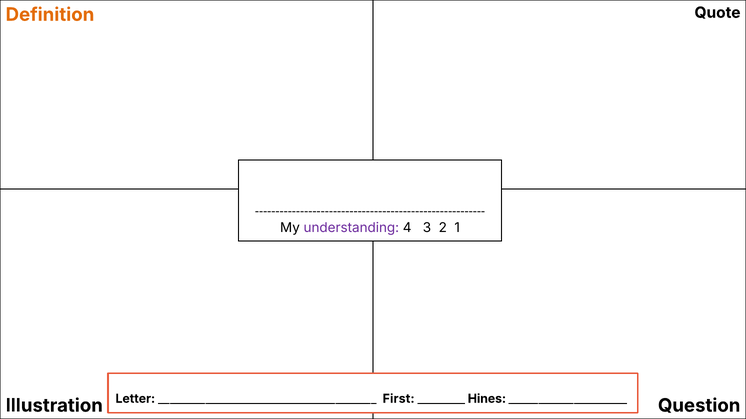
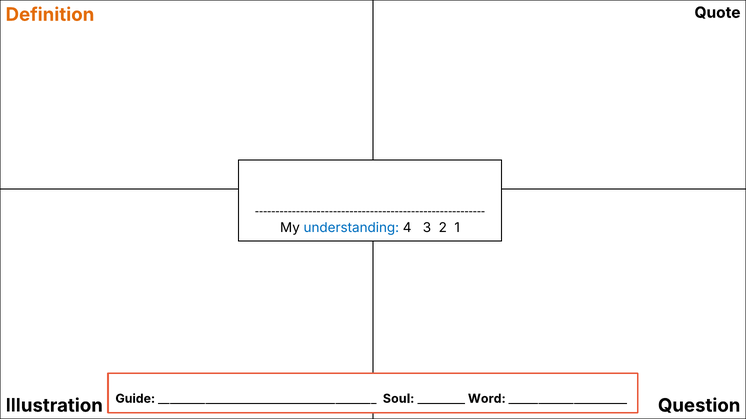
understanding colour: purple -> blue (351, 228)
Letter: Letter -> Guide (135, 399)
First: First -> Soul (399, 399)
Hines: Hines -> Word (487, 399)
